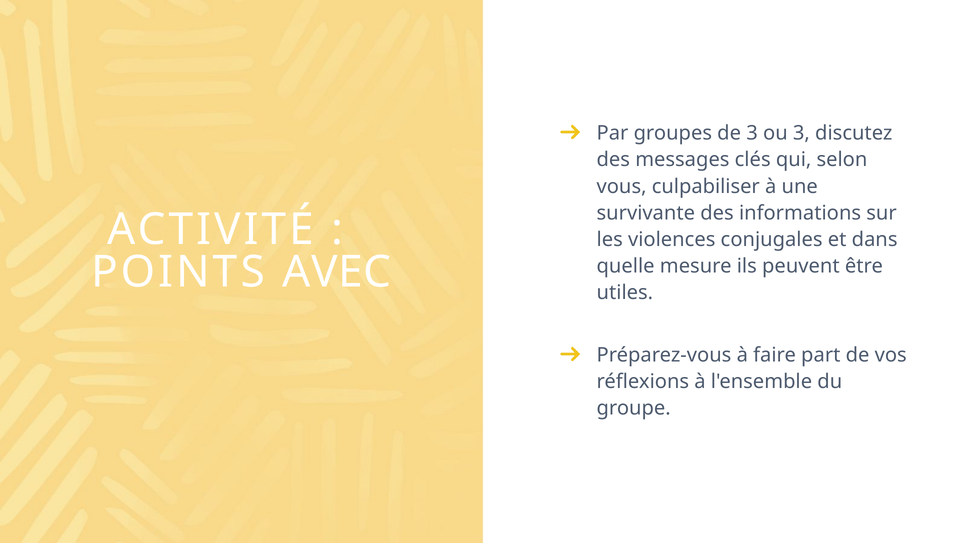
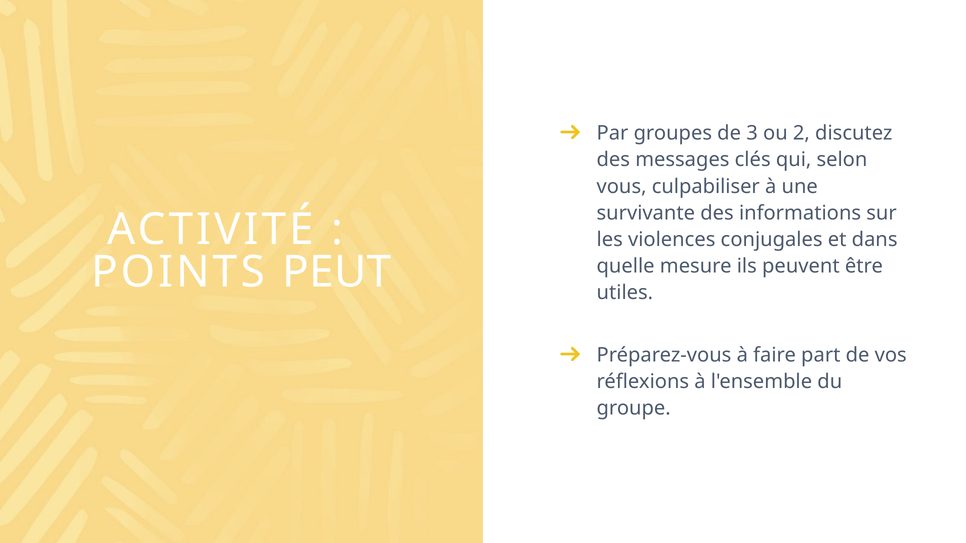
ou 3: 3 -> 2 (801, 133)
AVEC: AVEC -> PEUT (337, 272)
